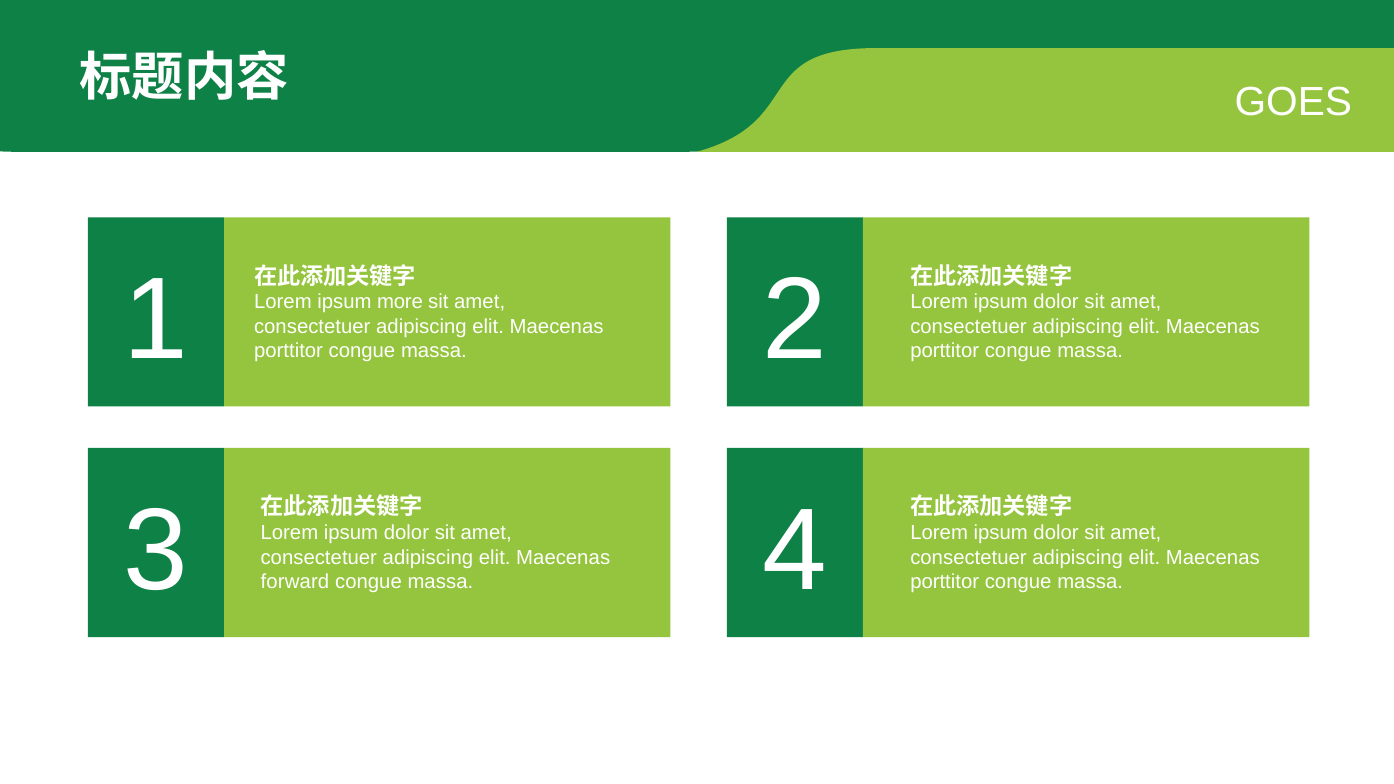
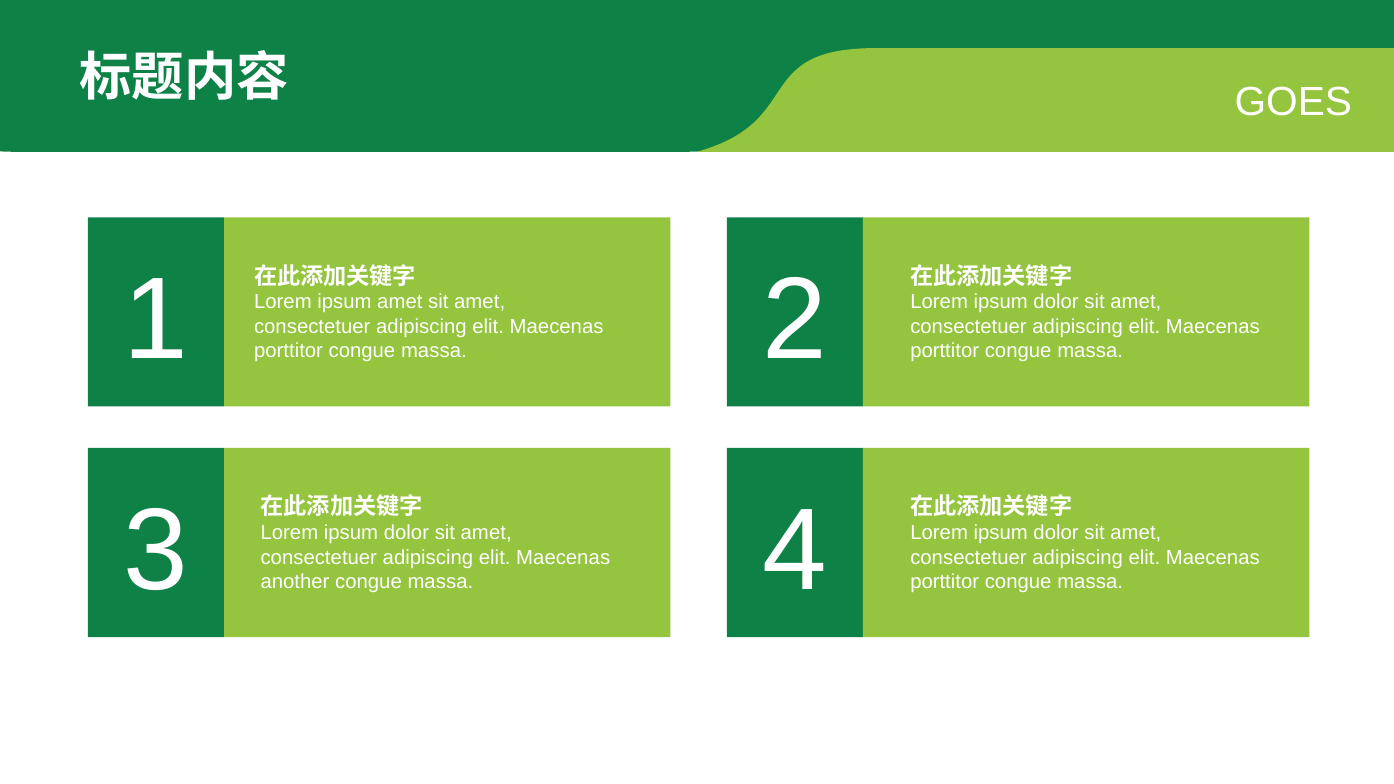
ipsum more: more -> amet (400, 302)
forward: forward -> another (295, 582)
